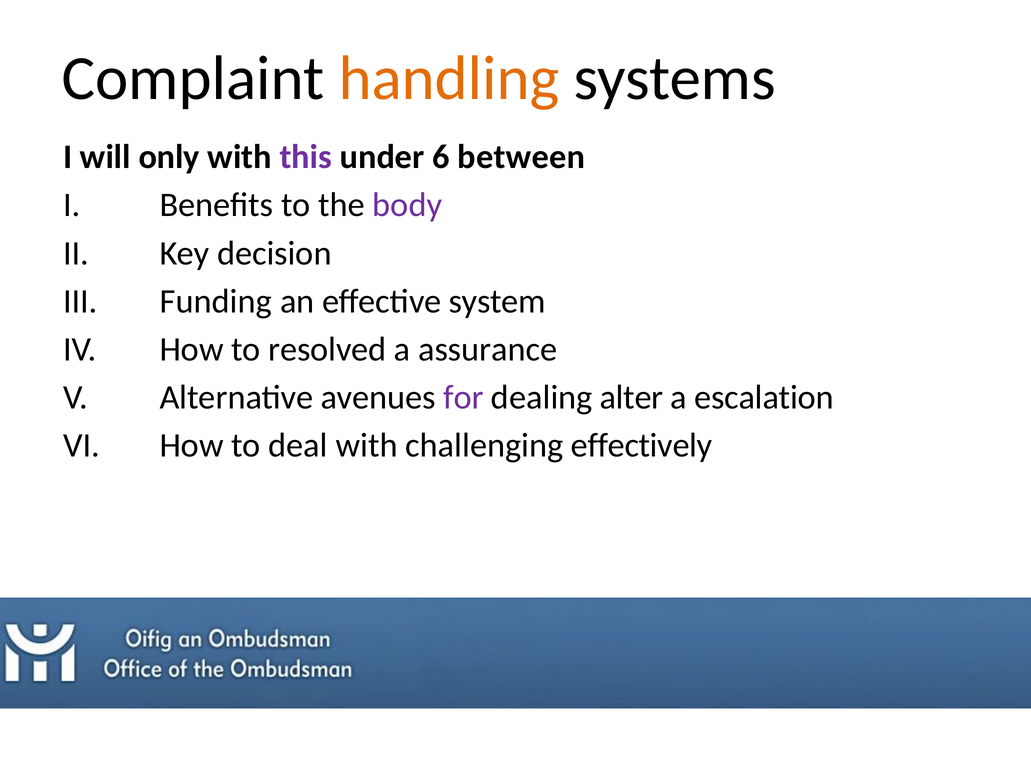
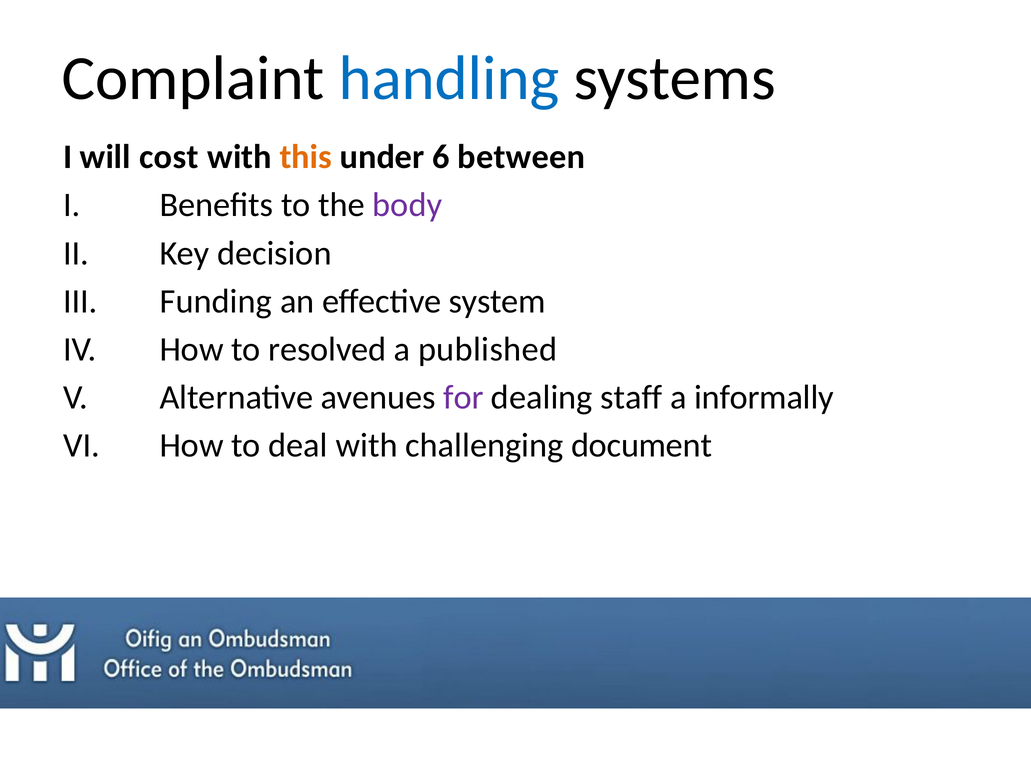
handling colour: orange -> blue (449, 78)
only: only -> cost (169, 157)
this colour: purple -> orange (306, 157)
assurance: assurance -> published (488, 349)
alter: alter -> staff (631, 398)
escalation: escalation -> informally (764, 398)
effectively: effectively -> document (642, 446)
